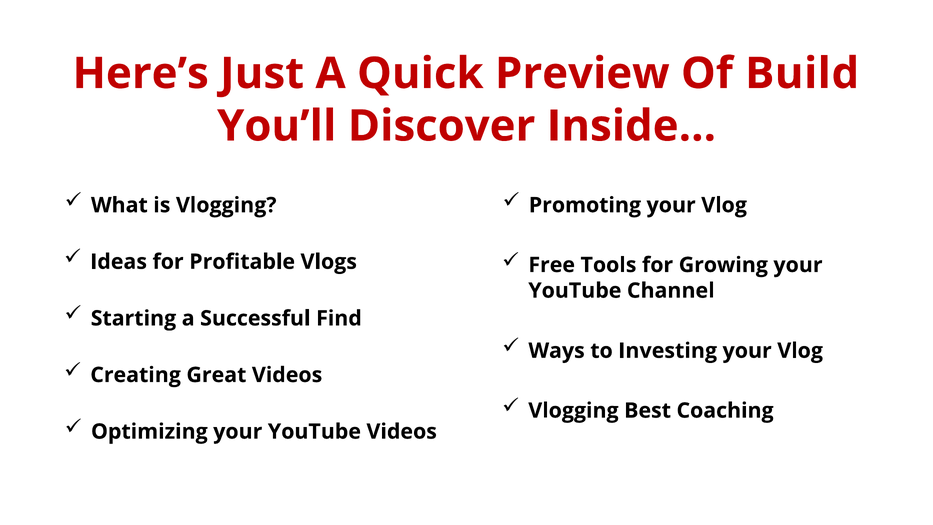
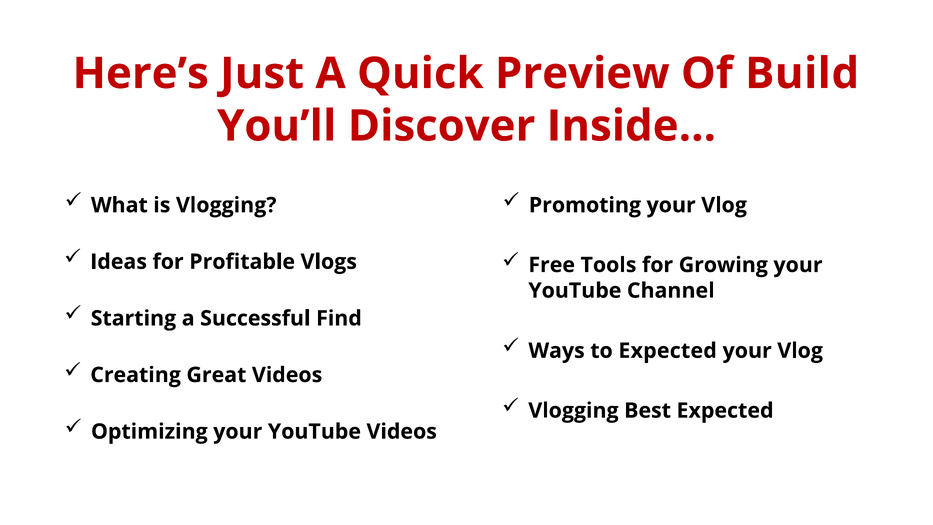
to Investing: Investing -> Expected (668, 351)
Best Coaching: Coaching -> Expected (725, 410)
